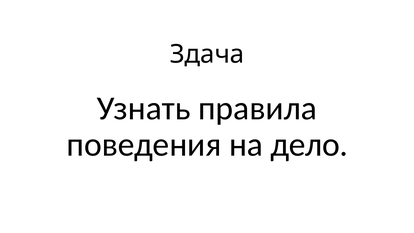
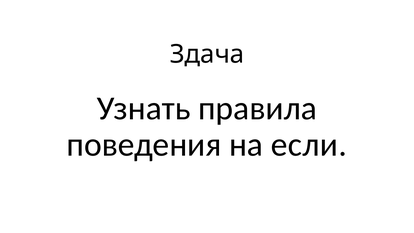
дело: дело -> если (309, 145)
